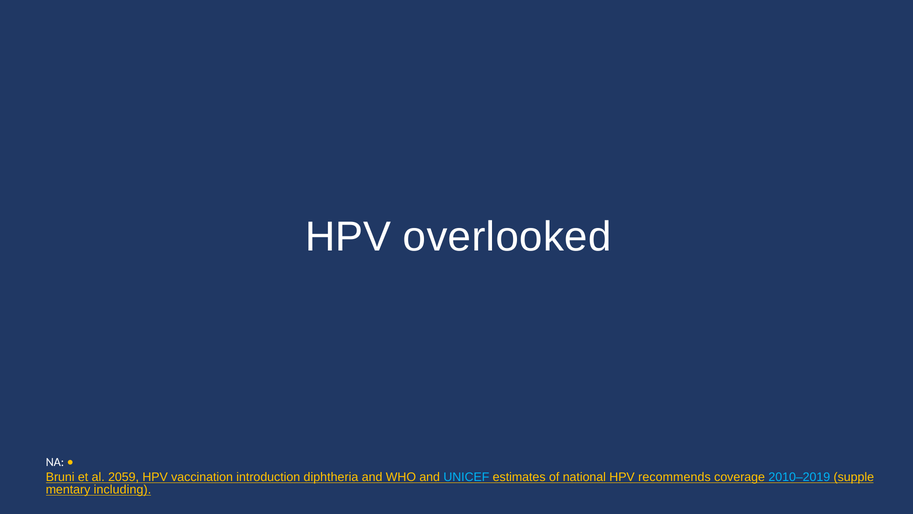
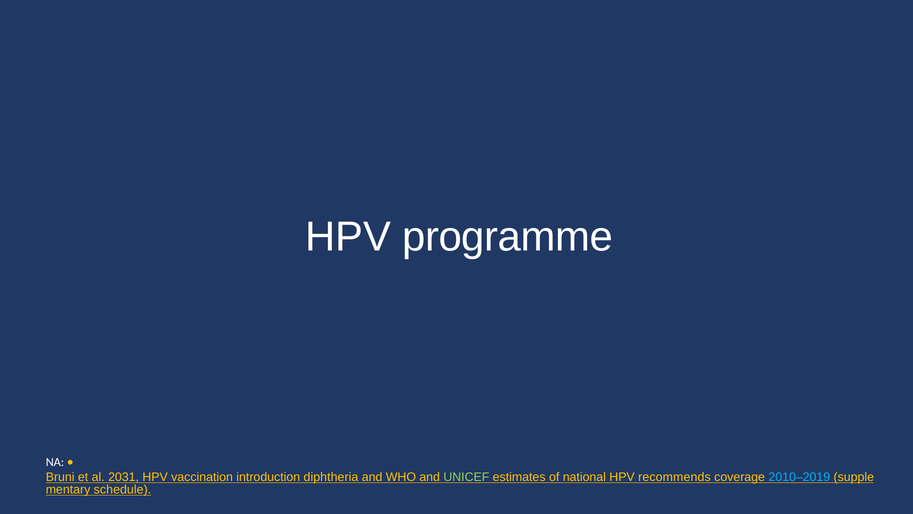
overlooked: overlooked -> programme (508, 237)
2059: 2059 -> 2031 (124, 477)
UNICEF colour: light blue -> light green (466, 477)
including: including -> schedule (122, 489)
